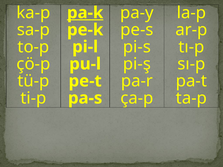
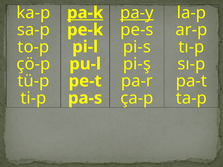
pa-y underline: none -> present (137, 13)
